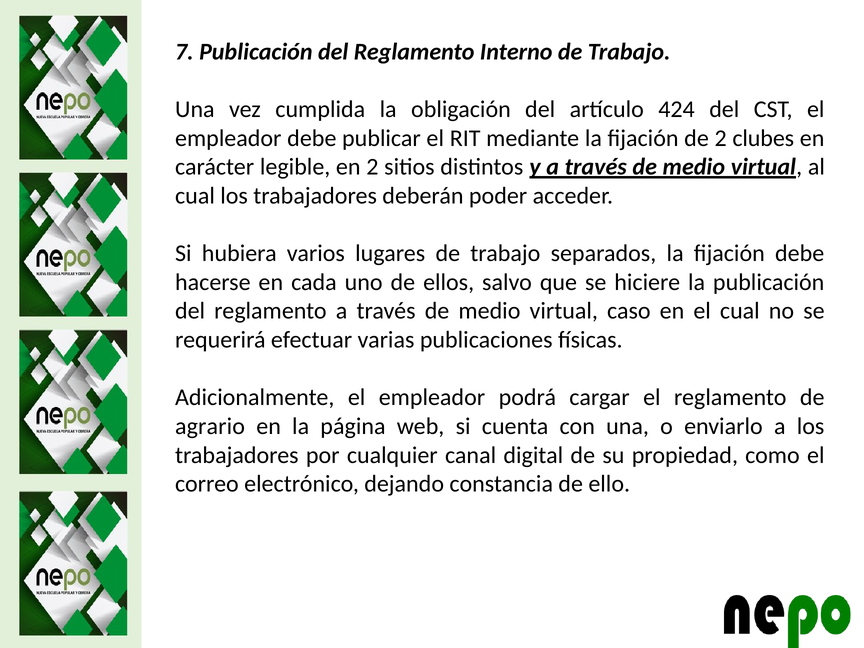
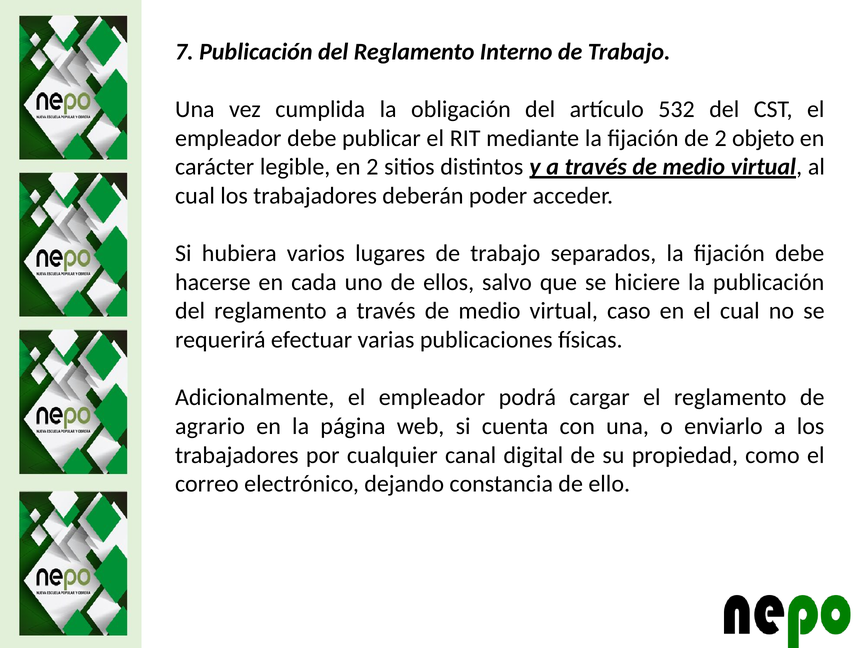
424: 424 -> 532 (677, 109)
clubes: clubes -> objeto (763, 138)
